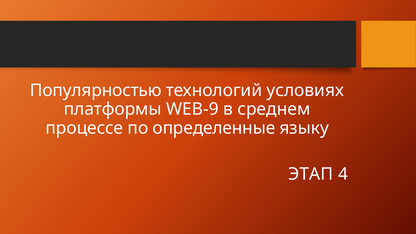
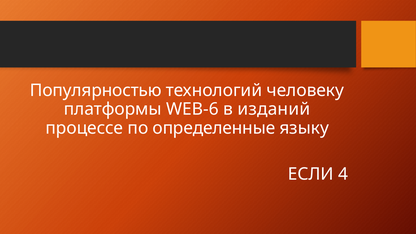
условиях: условиях -> человеку (305, 91)
WEB-9: WEB-9 -> WEB-6 (192, 109)
среднем: среднем -> изданий (274, 109)
ЭТАП: ЭТАП -> ЕСЛИ (311, 174)
